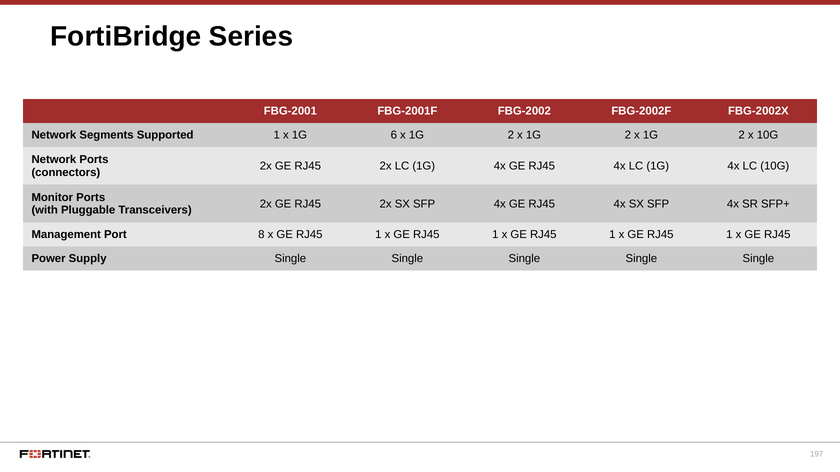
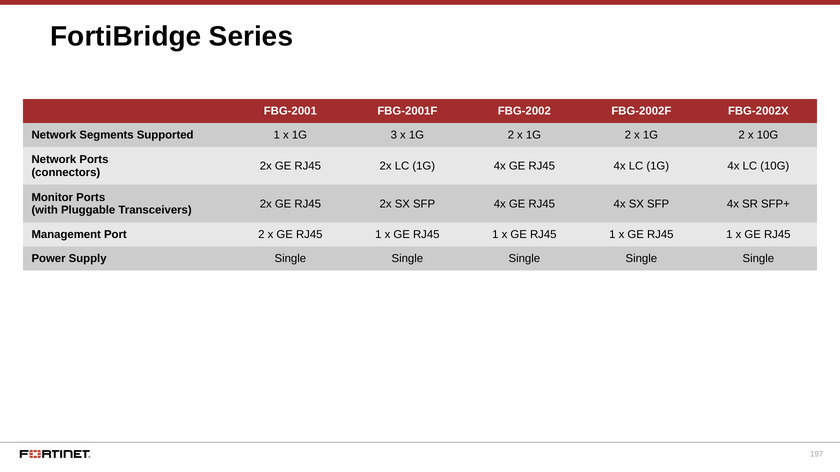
6: 6 -> 3 (394, 135)
Port 8: 8 -> 2 (261, 235)
